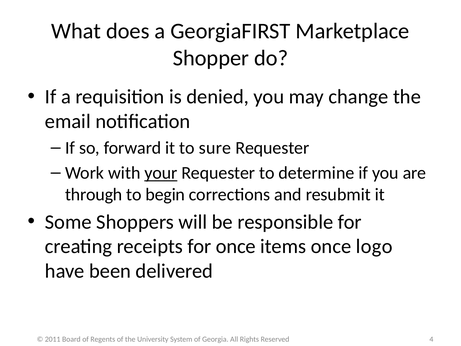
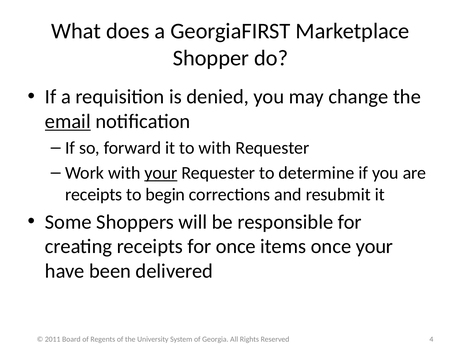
email underline: none -> present (68, 121)
to sure: sure -> with (215, 148)
through: through -> receipts (94, 194)
once logo: logo -> your (374, 246)
